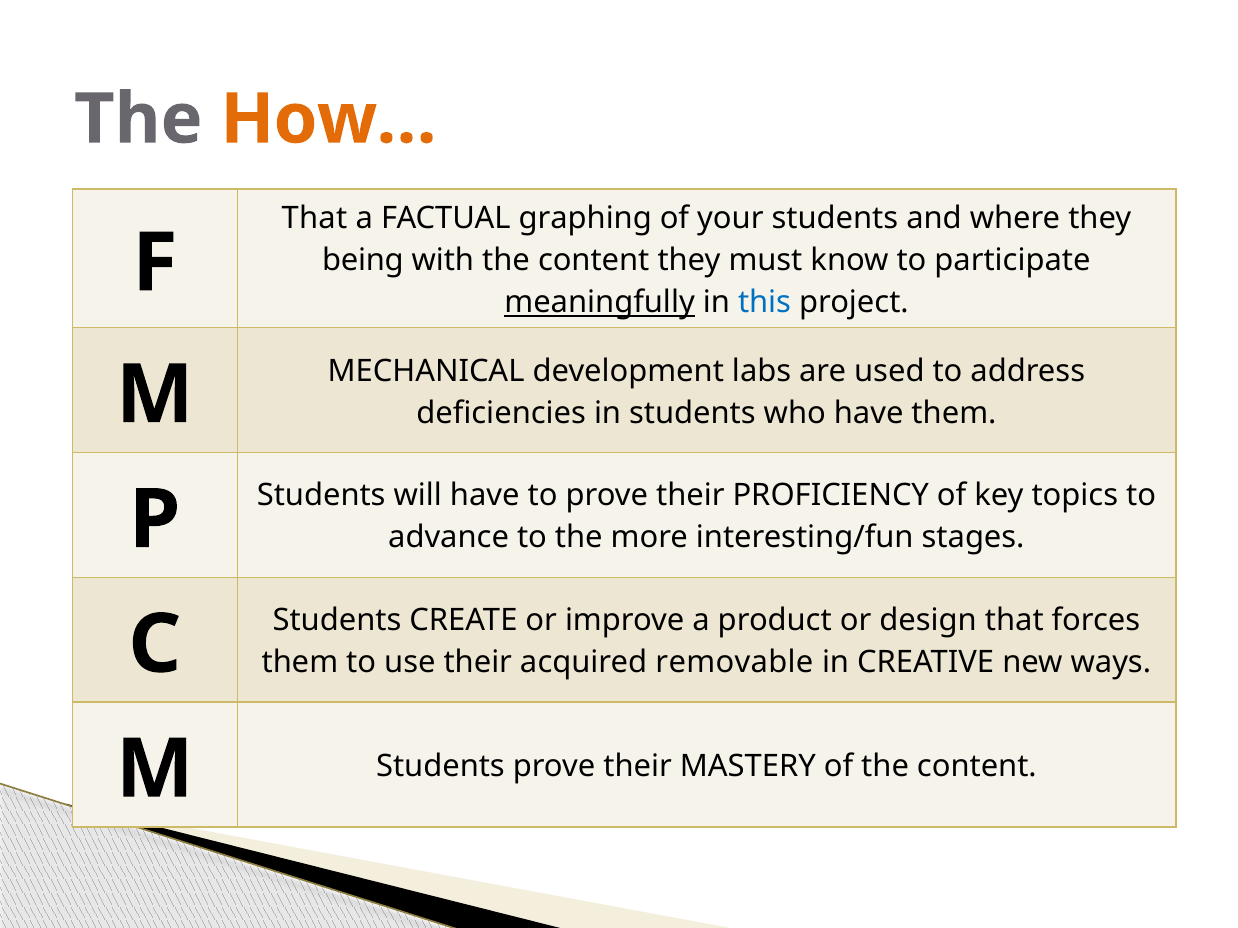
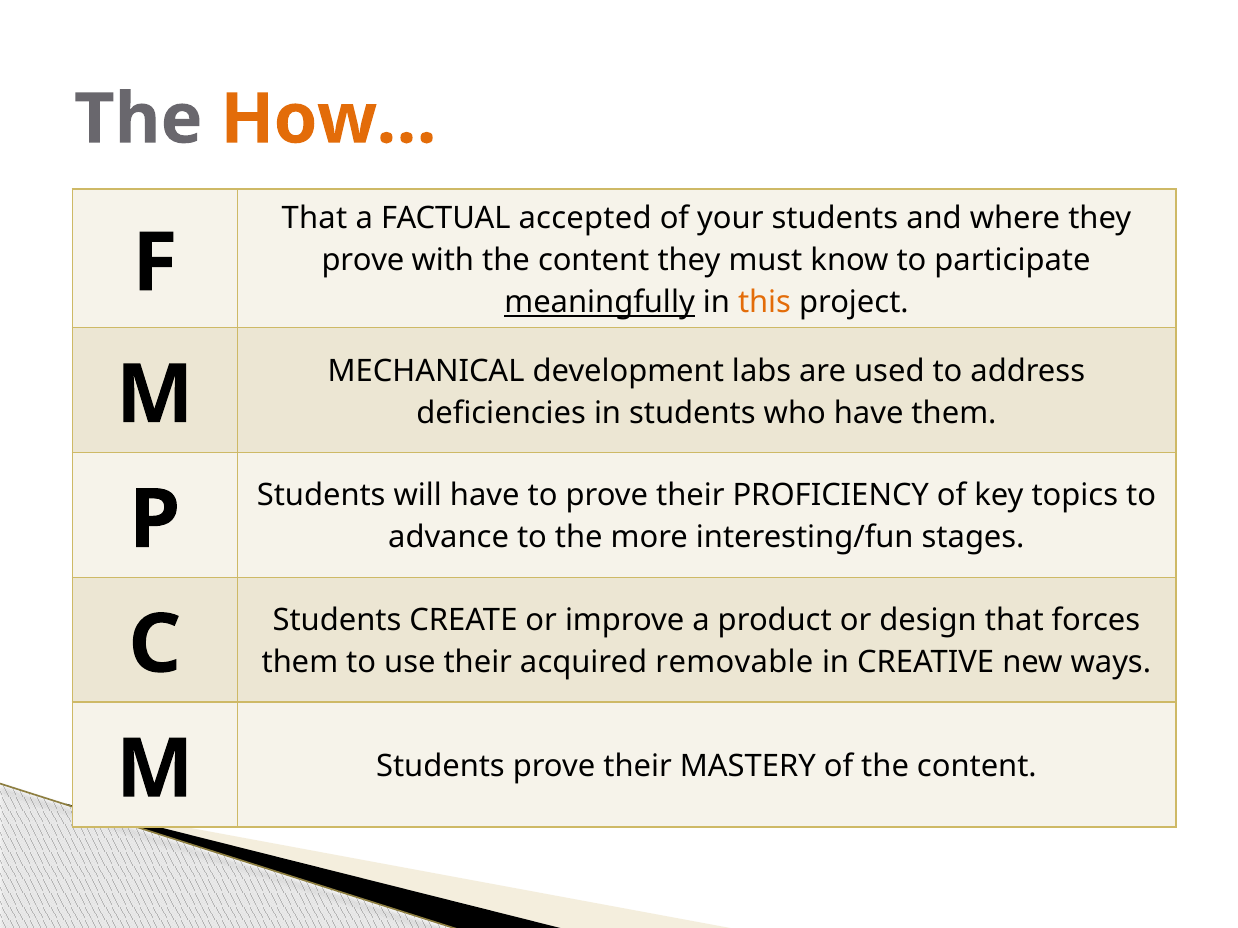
graphing: graphing -> accepted (585, 218)
being: being -> prove (363, 260)
this colour: blue -> orange (764, 302)
